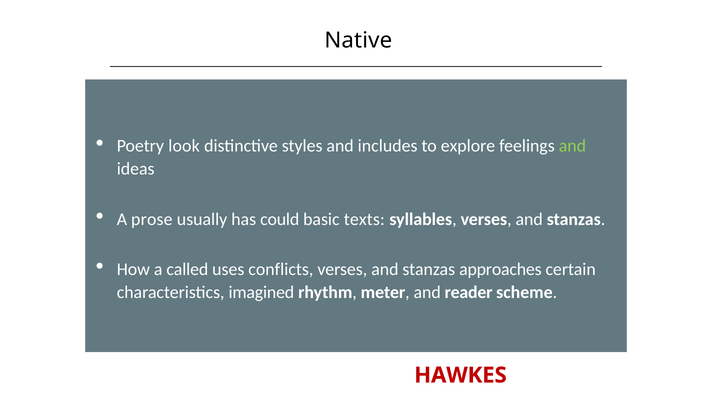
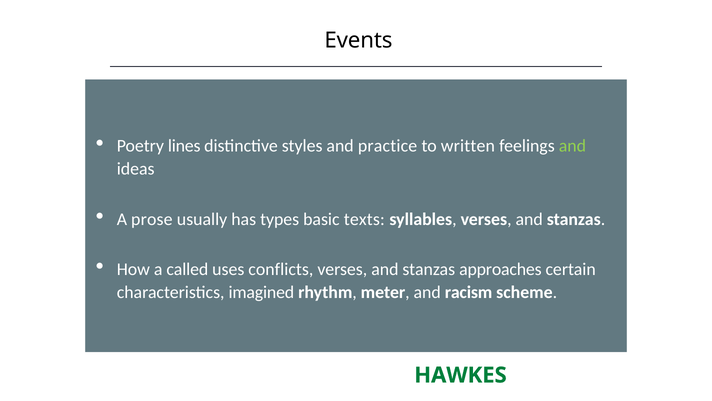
Native: Native -> Events (358, 41)
look: look -> lines (184, 146)
includes: includes -> practice (388, 146)
explore: explore -> written (468, 146)
could: could -> types (280, 219)
reader: reader -> racism (469, 292)
HAWKES colour: red -> green (460, 375)
